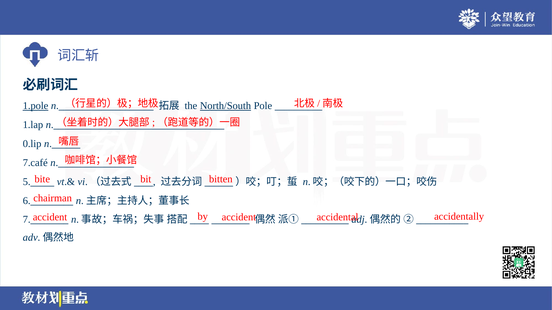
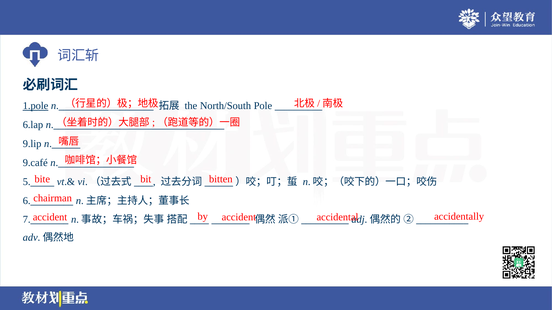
North/South underline: present -> none (225, 106)
1.lap: 1.lap -> 6.lap (33, 125)
0.lip: 0.lip -> 9.lip (32, 144)
7.café: 7.café -> 9.café (35, 163)
